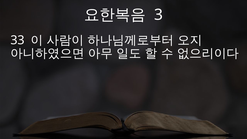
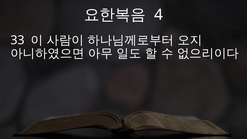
3: 3 -> 4 (159, 15)
